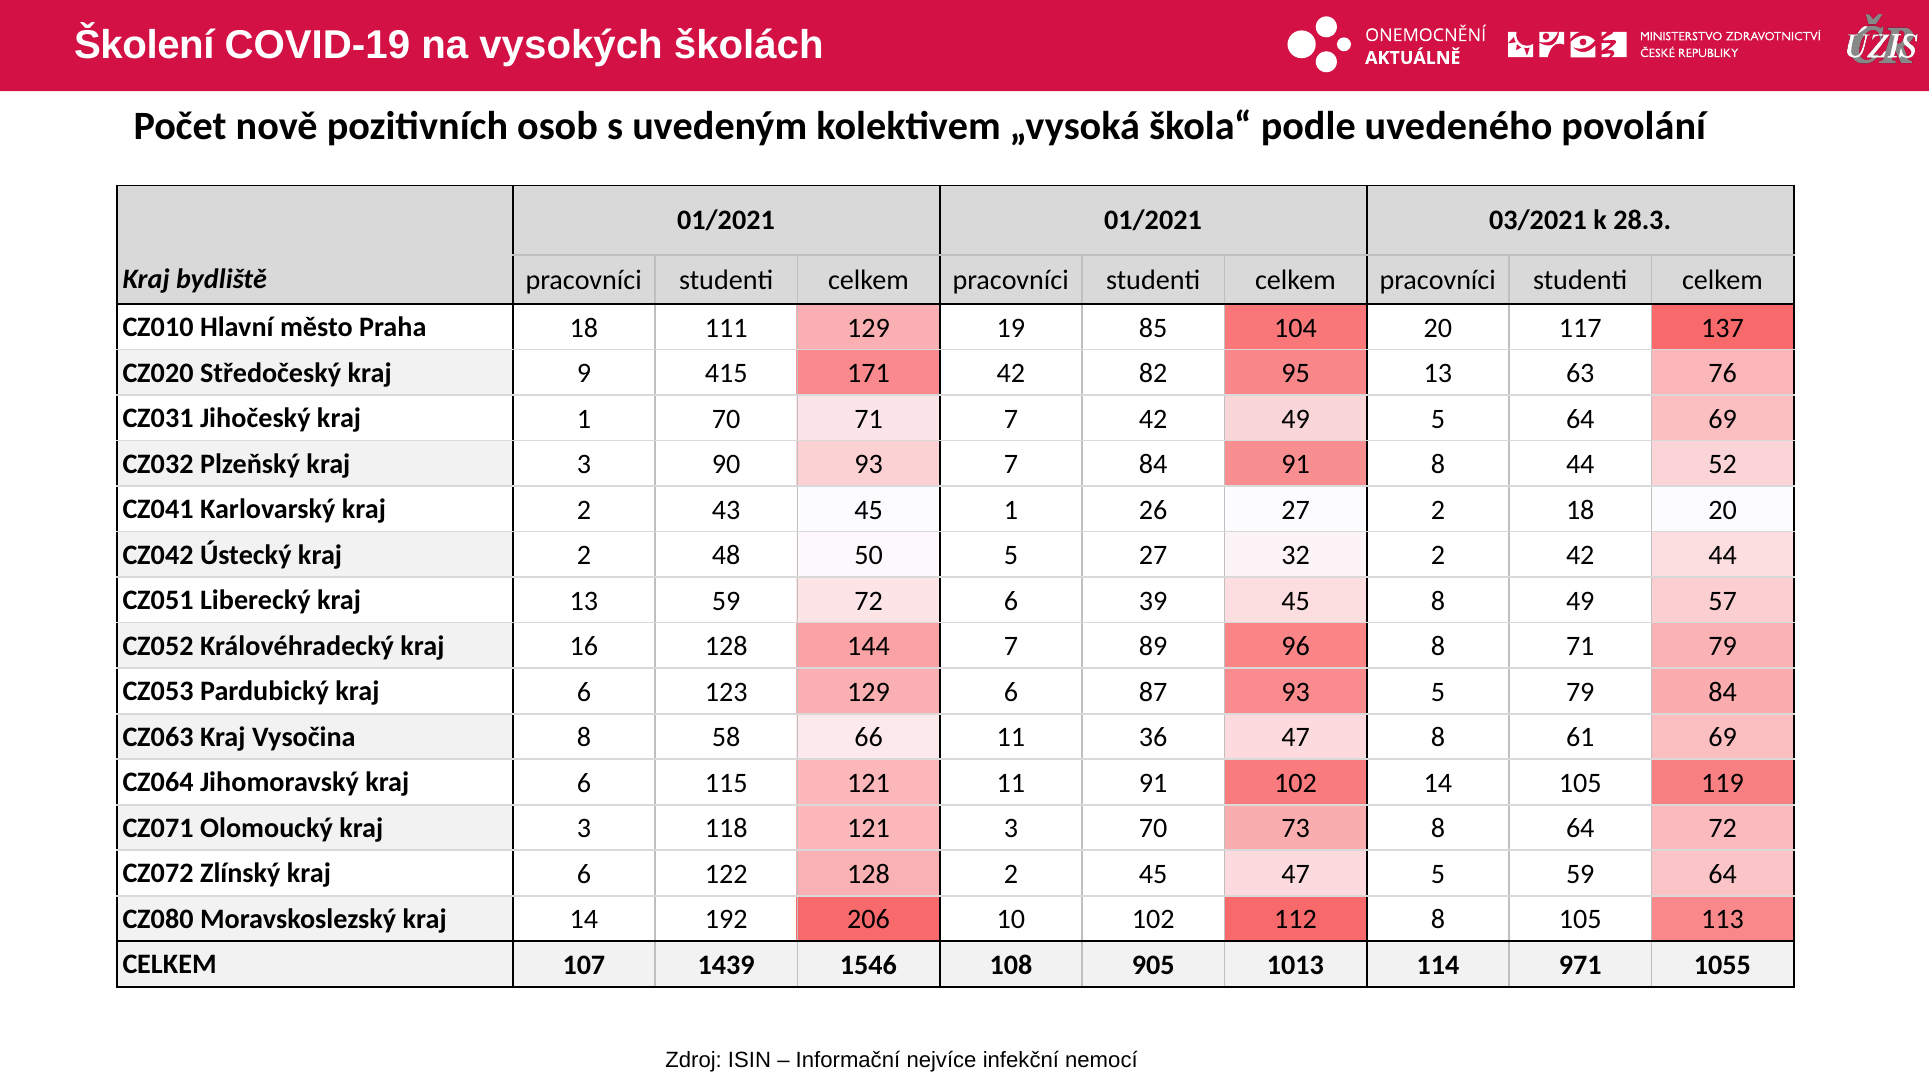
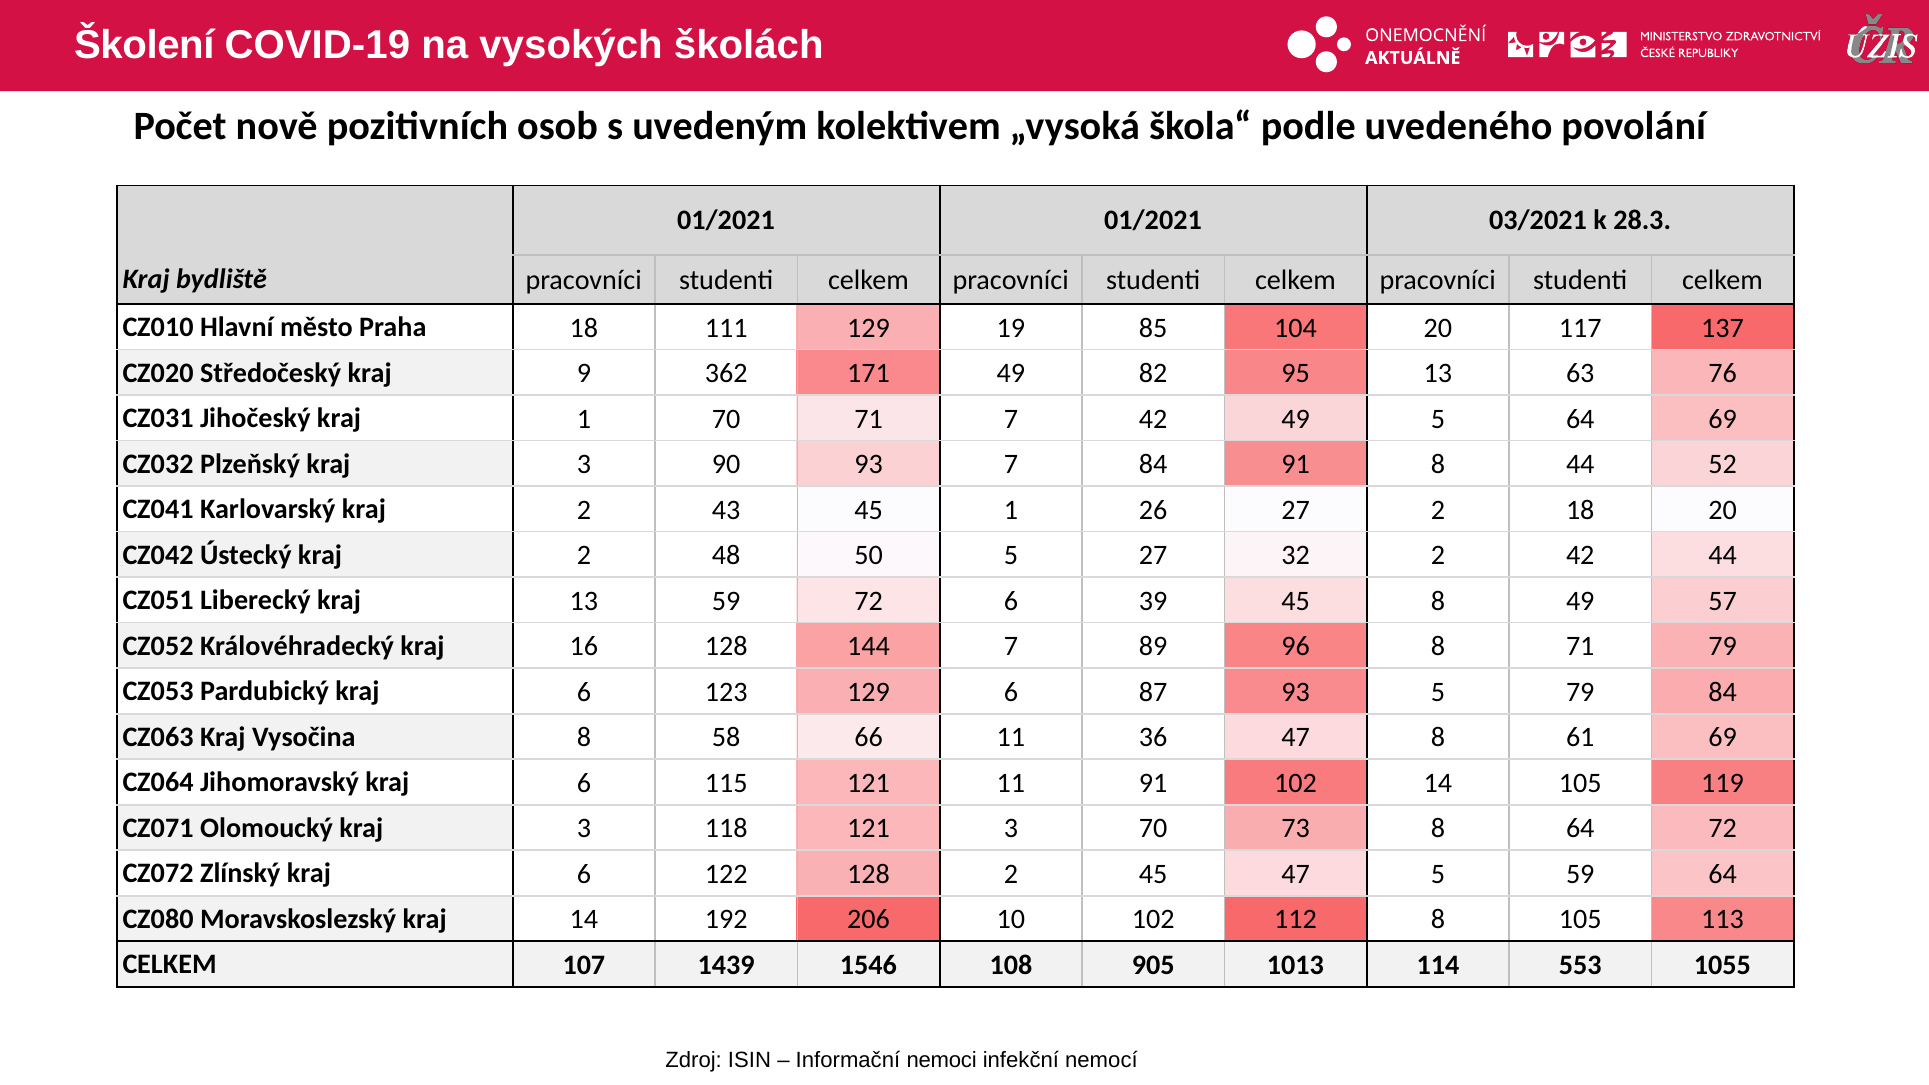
415: 415 -> 362 (726, 373)
171 42: 42 -> 49 (1011, 373)
971: 971 -> 553 (1580, 965)
nejvíce: nejvíce -> nemoci (942, 1060)
